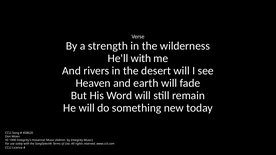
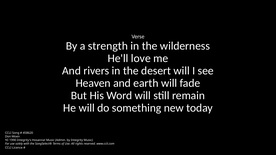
He'll with: with -> love (141, 58)
